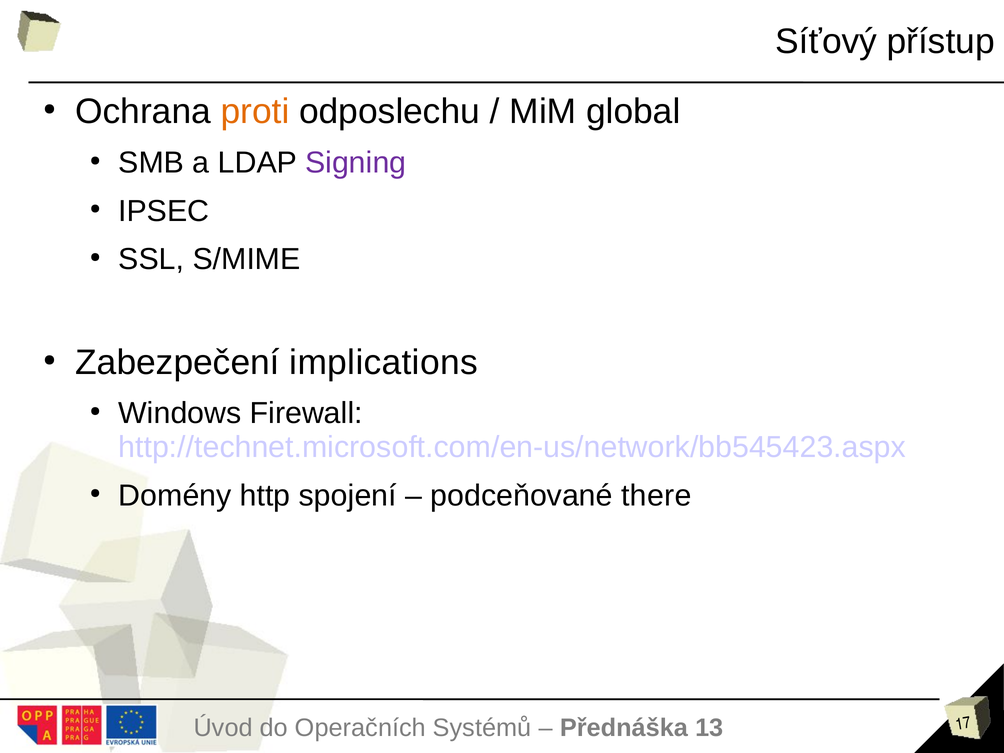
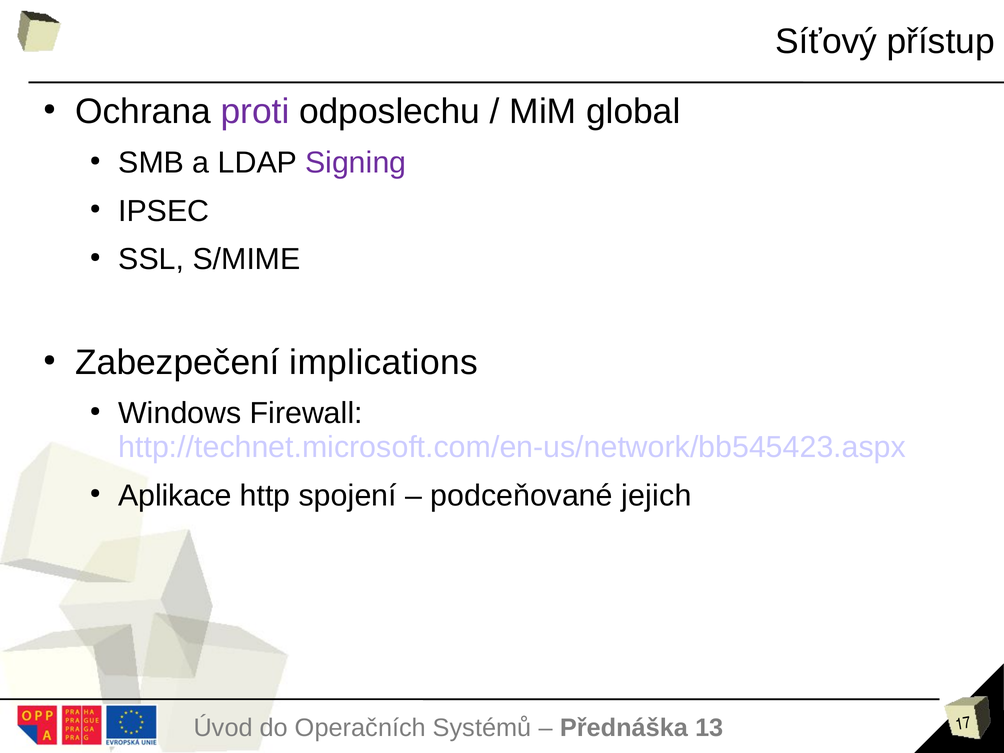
proti colour: orange -> purple (255, 112)
Domény: Domény -> Aplikace (175, 496)
there: there -> jejich (656, 496)
